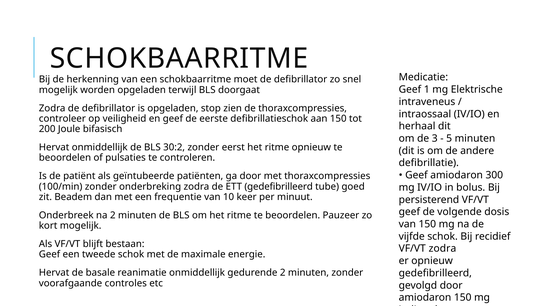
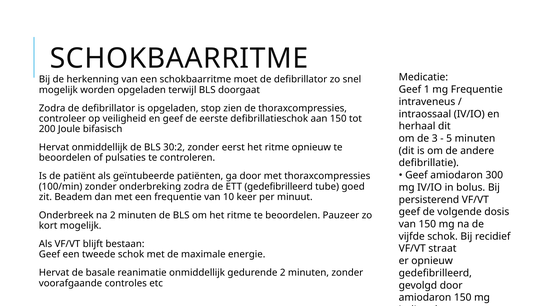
mg Elektrische: Elektrische -> Frequentie (477, 90)
VF/VT zodra: zodra -> straat (442, 249)
